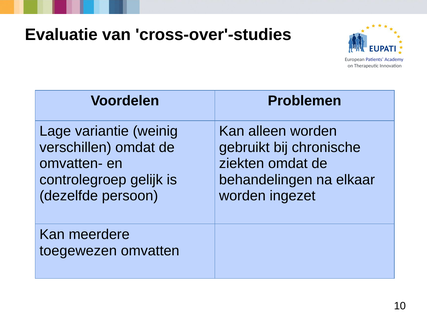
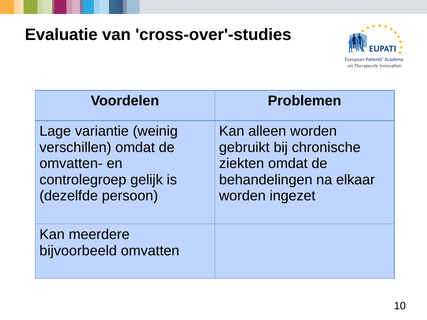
toegewezen: toegewezen -> bijvoorbeeld (78, 251)
